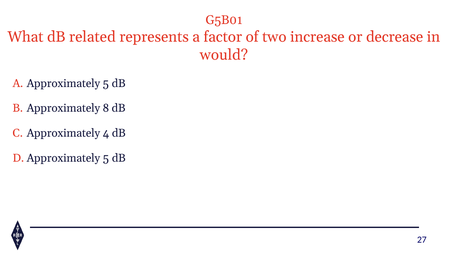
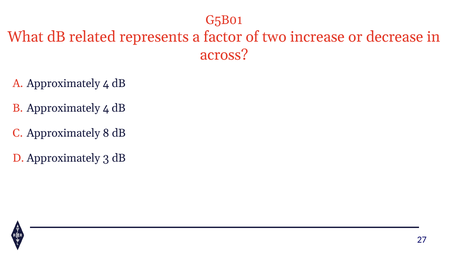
would: would -> across (224, 55)
A Approximately 5: 5 -> 4 (106, 83)
8: 8 -> 4 (106, 108)
4: 4 -> 8 (106, 133)
5: 5 -> 3 (106, 158)
